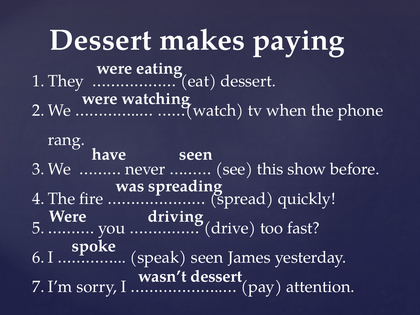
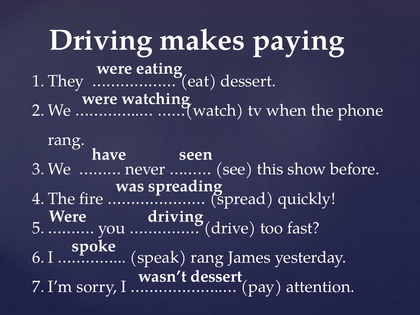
Dessert: Dessert -> Driving (101, 40)
speak seen: seen -> rang (207, 257)
